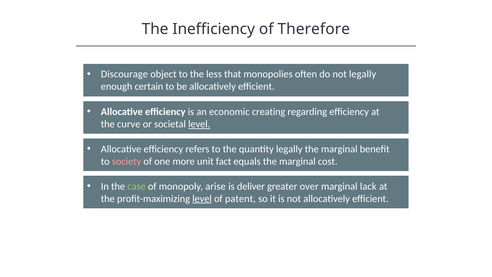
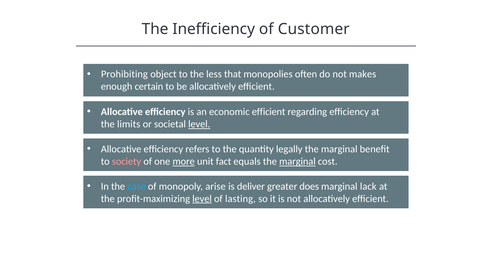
Therefore: Therefore -> Customer (314, 29)
Discourage: Discourage -> Prohibiting (124, 74)
not legally: legally -> makes (363, 74)
economic creating: creating -> efficient (269, 112)
curve: curve -> limits (129, 124)
more underline: none -> present (184, 161)
marginal underline: none -> present (297, 161)
case colour: light green -> light blue (137, 186)
over: over -> does (309, 186)
patent: patent -> lasting (240, 198)
